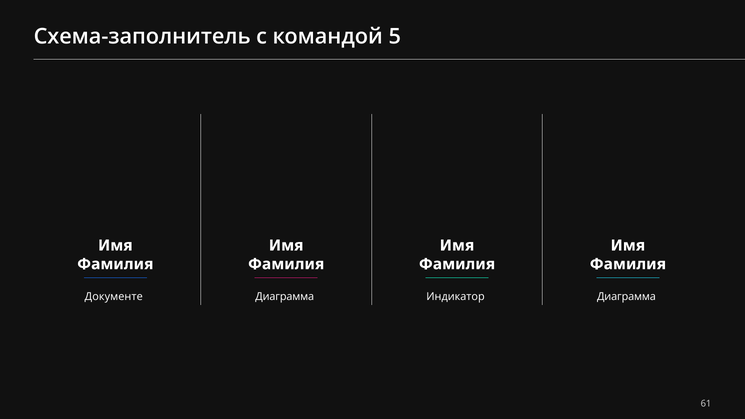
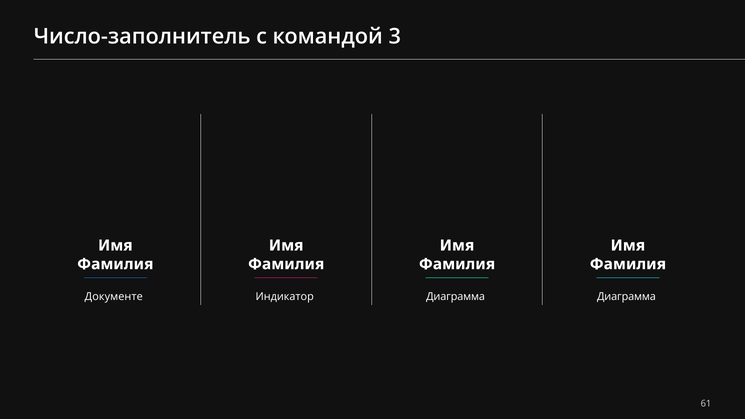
Схема-заполнитель: Схема-заполнитель -> Число-заполнитель (142, 37)
5: 5 -> 3 (395, 37)
Диаграмма: Диаграмма -> Индикатор (285, 297)
Индикатор: Индикатор -> Диаграмма (456, 297)
